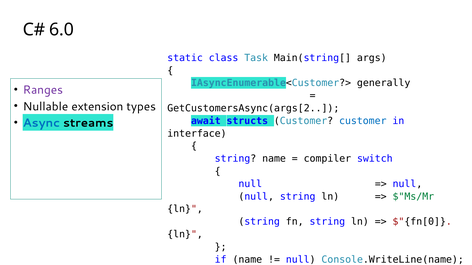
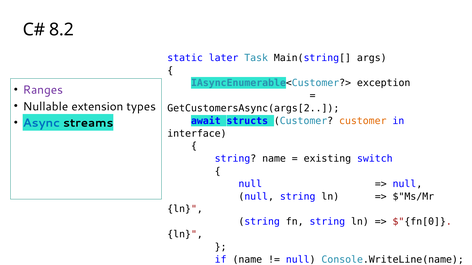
6.0: 6.0 -> 8.2 (62, 30)
class: class -> later (224, 58)
generally: generally -> exception (384, 83)
customer colour: blue -> orange (363, 121)
compiler: compiler -> existing (327, 159)
$"Ms/Mr colour: green -> black (413, 197)
